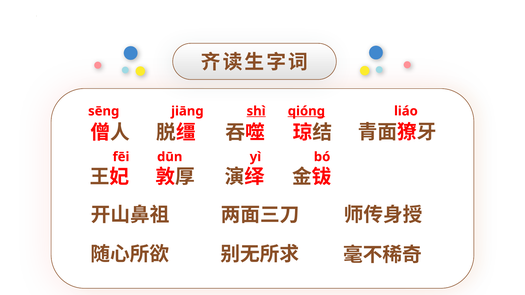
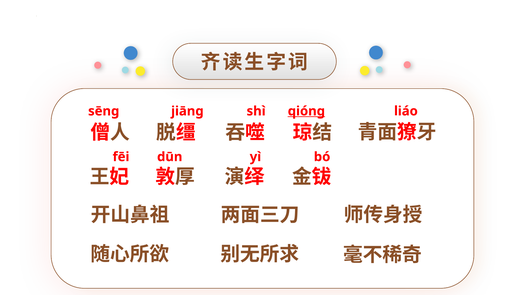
shì underline: present -> none (256, 111)
